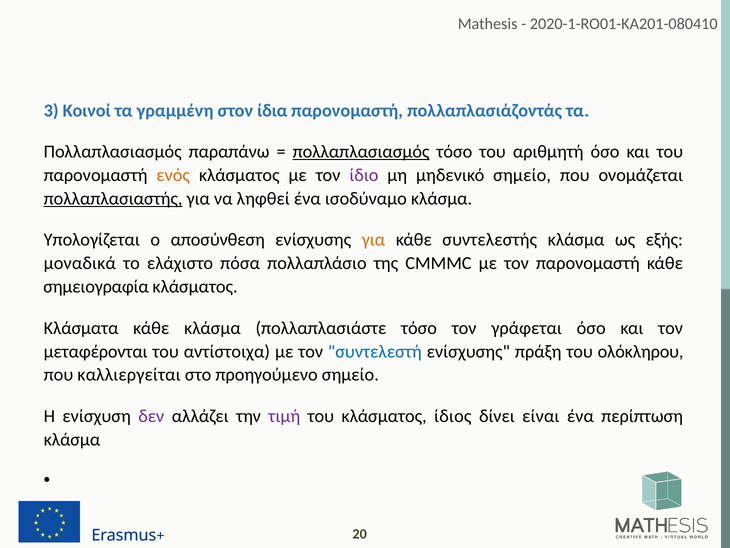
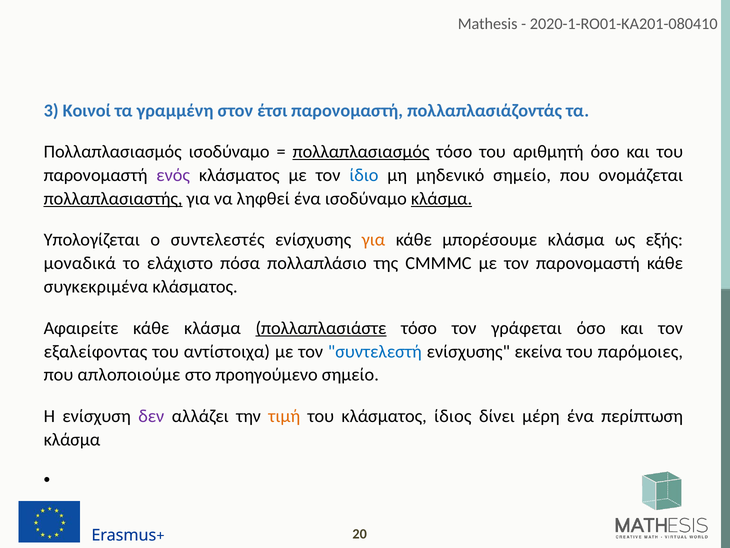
ίδια: ίδια -> έτσι (272, 110)
Πολλαπλασιασμός παραπάνω: παραπάνω -> ισοδύναμο (229, 152)
ενός colour: orange -> purple (173, 175)
ίδιο colour: purple -> blue (364, 175)
κλάσμα underline: none -> present (441, 198)
αποσύνθεση: αποσύνθεση -> συντελεστές (218, 240)
συντελεστής: συντελεστής -> μπορέσουμε (490, 240)
σημειογραφία: σημειογραφία -> συγκεκριμένα (96, 287)
Κλάσματα: Κλάσματα -> Αφαιρείτε (81, 328)
πολλαπλασιάστε underline: none -> present (321, 328)
μεταφέρονται: μεταφέρονται -> εξαλείφοντας (95, 351)
πράξη: πράξη -> εκείνα (538, 351)
ολόκληρου: ολόκληρου -> παρόμοιες (640, 351)
καλλιεργείται: καλλιεργείται -> απλοποιούμε (129, 375)
τιμή colour: purple -> orange (284, 416)
είναι: είναι -> μέρη (541, 416)
